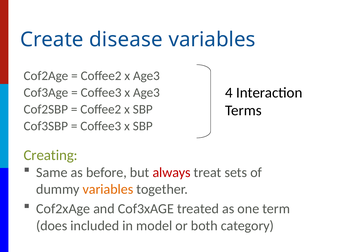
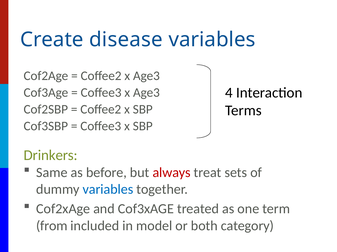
Creating: Creating -> Drinkers (51, 156)
variables colour: orange -> blue (108, 190)
does: does -> from (52, 226)
